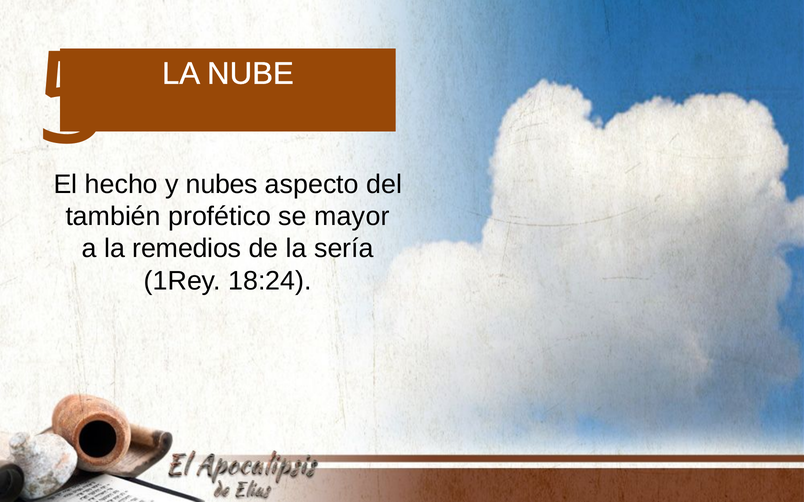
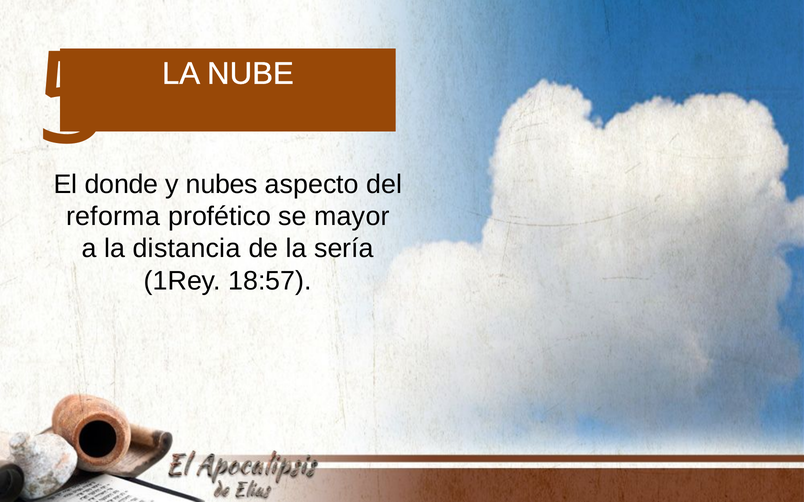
hecho: hecho -> donde (121, 184)
también: también -> reforma (113, 217)
remedios: remedios -> distancia (187, 249)
18:24: 18:24 -> 18:57 (270, 281)
